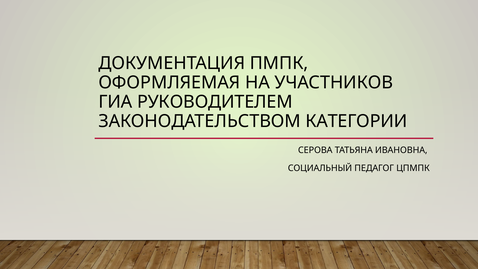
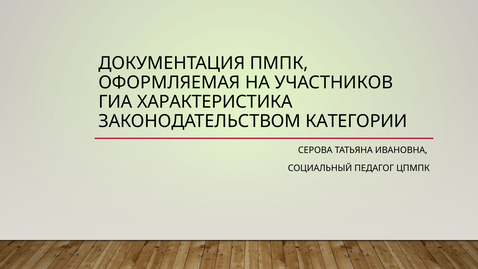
РУКОВОДИТЕЛЕМ: РУКОВОДИТЕЛЕМ -> ХАРАКТЕРИСТИКА (215, 102)
